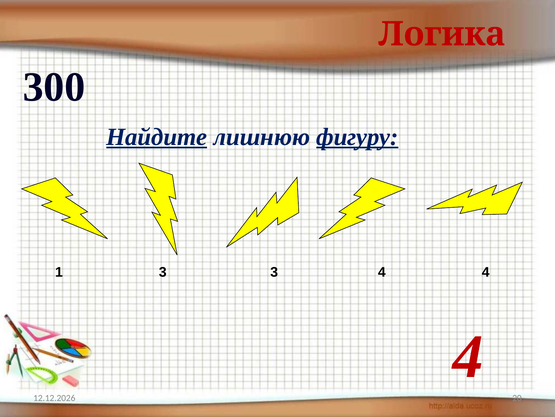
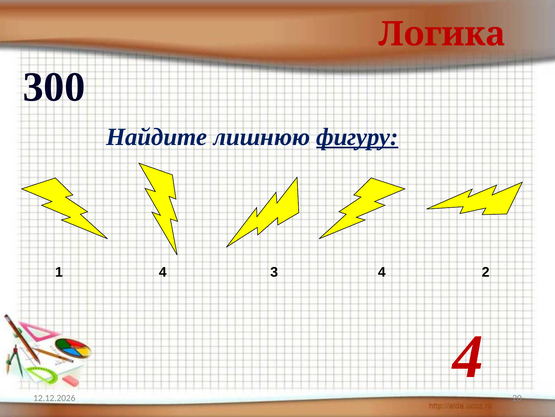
Найдите underline: present -> none (157, 137)
1 3: 3 -> 4 (163, 272)
4 4: 4 -> 2 (486, 272)
